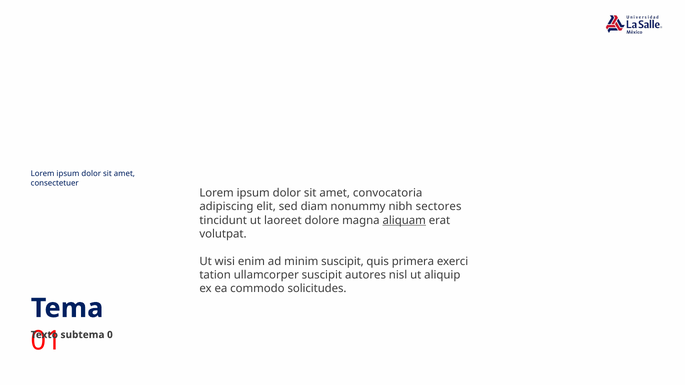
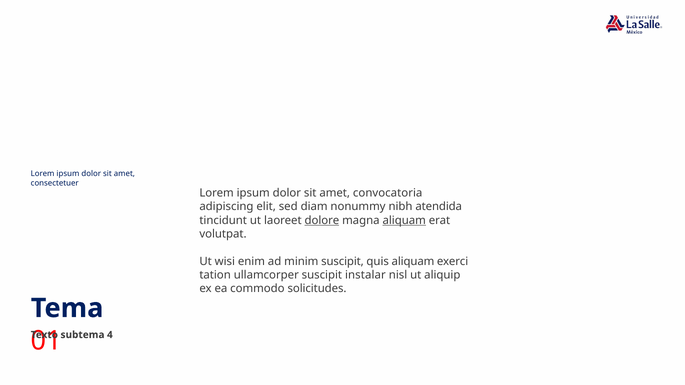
sectores: sectores -> atendida (439, 207)
dolore underline: none -> present (322, 220)
quis primera: primera -> aliquam (413, 262)
autores: autores -> instalar (365, 275)
0: 0 -> 4 (110, 335)
